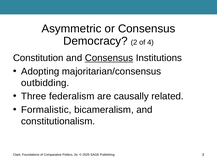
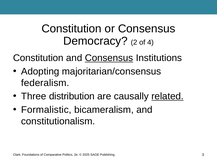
Asymmetric: Asymmetric -> Constitution (72, 29)
outbidding: outbidding -> federalism (45, 83)
federalism: federalism -> distribution (72, 97)
related underline: none -> present (168, 97)
